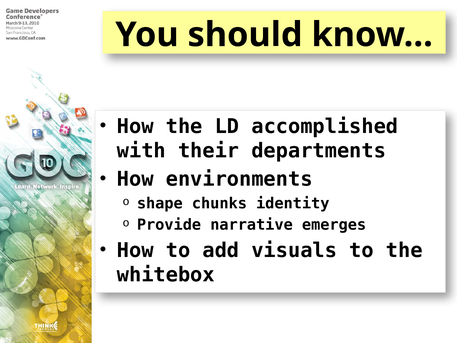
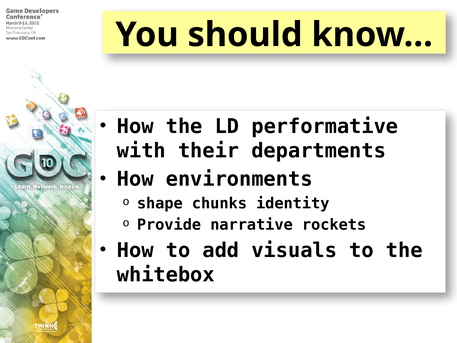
accomplished: accomplished -> performative (325, 126)
emerges: emerges -> rockets (334, 224)
